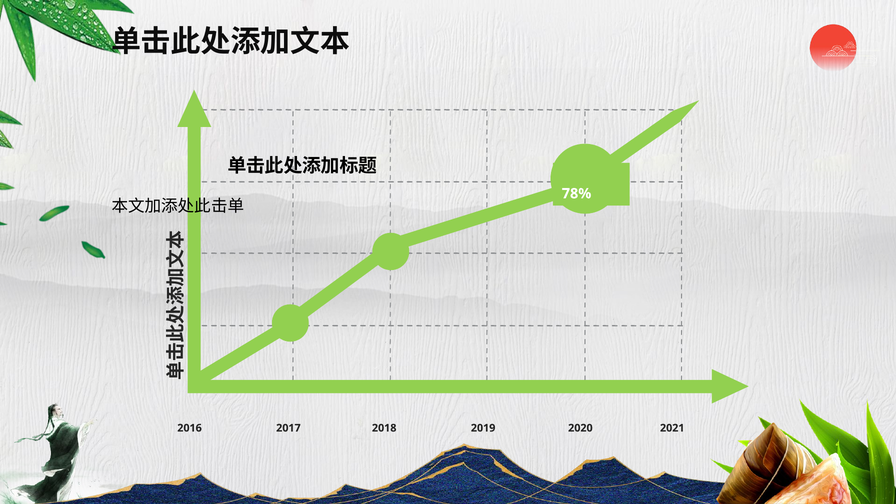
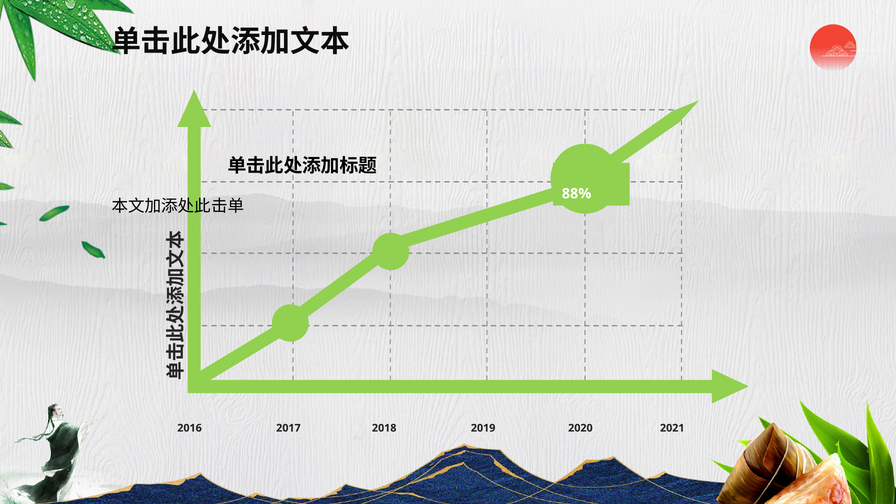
78%: 78% -> 88% (577, 194)
